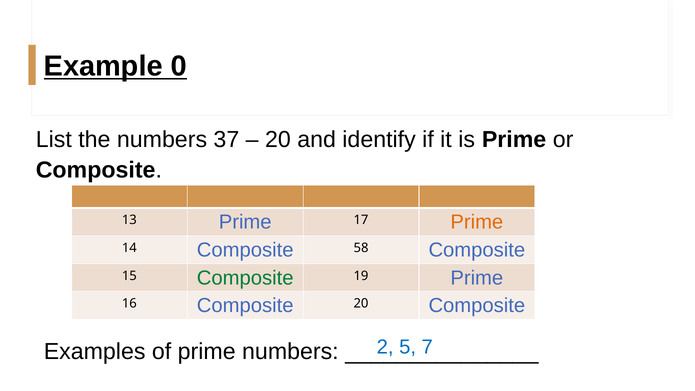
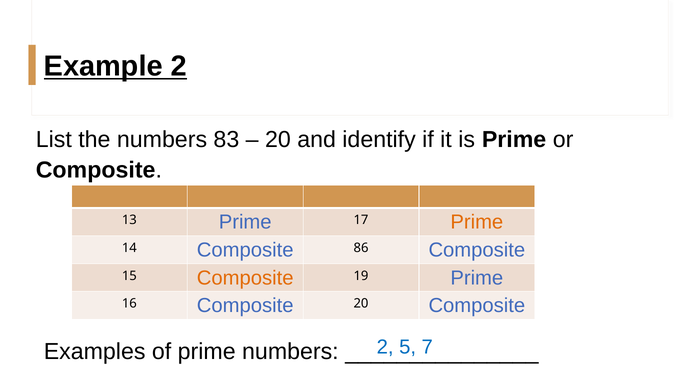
Example 0: 0 -> 2 (179, 66)
37: 37 -> 83 (226, 139)
58: 58 -> 86 (361, 248)
Composite colour: green -> orange (245, 278)
